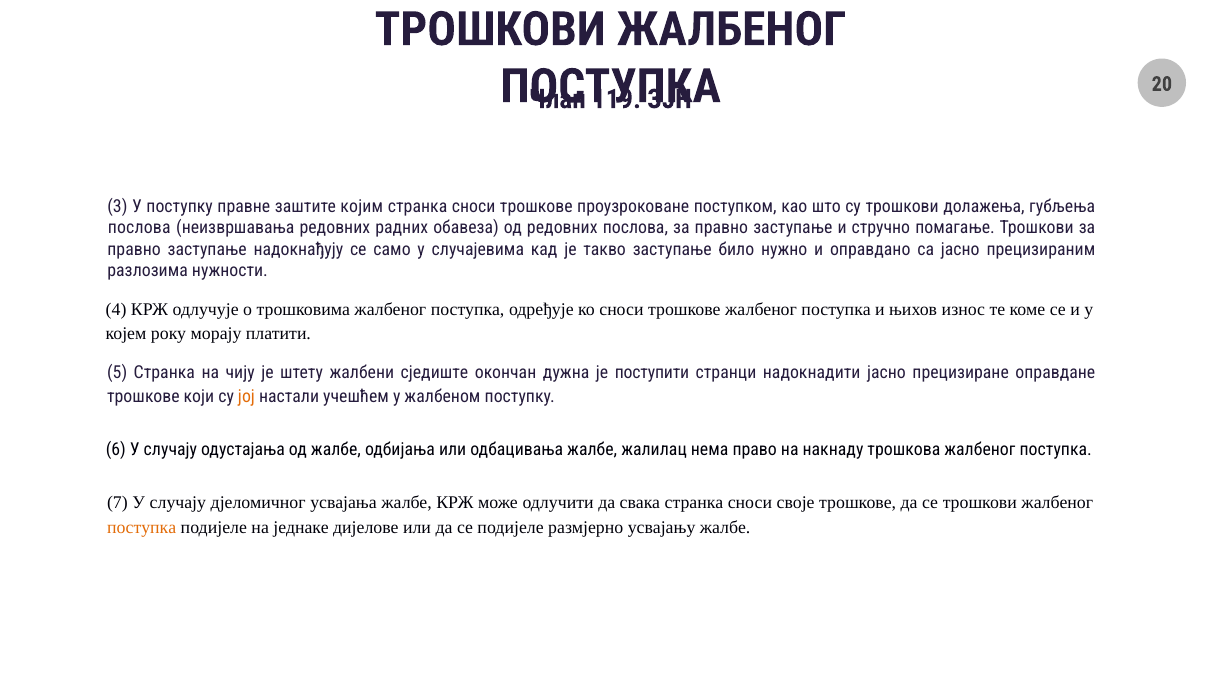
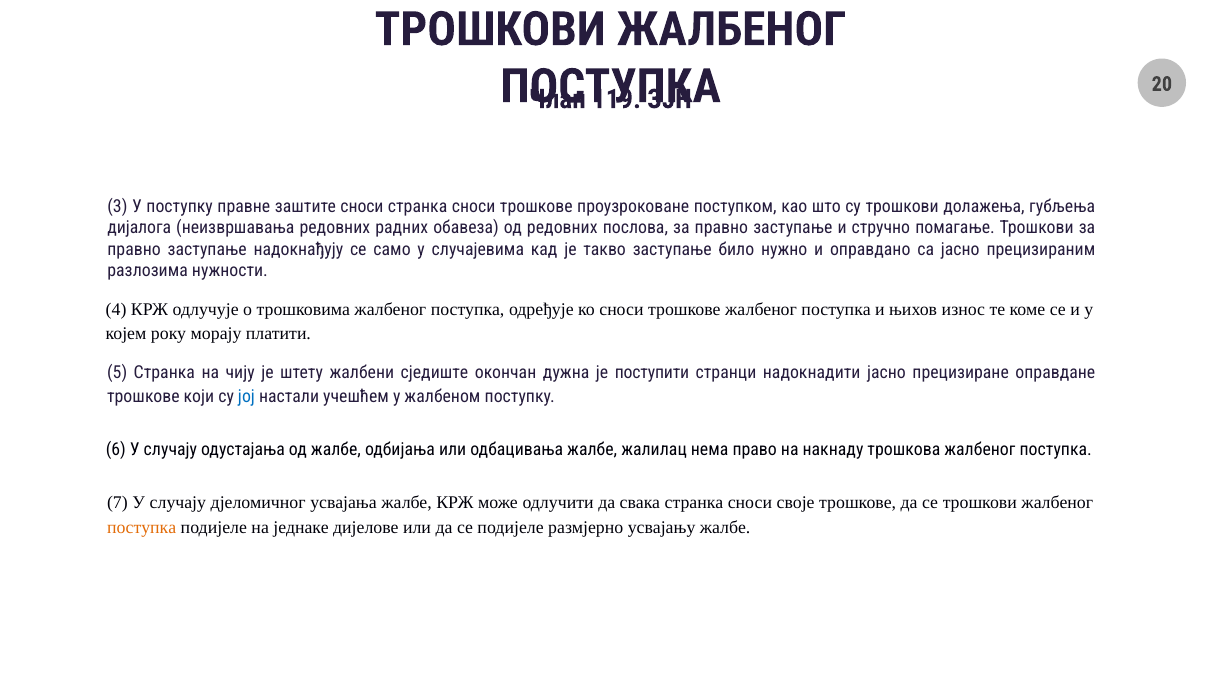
заштите којим: којим -> сноси (362, 206)
послова: послова -> дијалога (139, 228)
јој colour: orange -> blue (246, 397)
